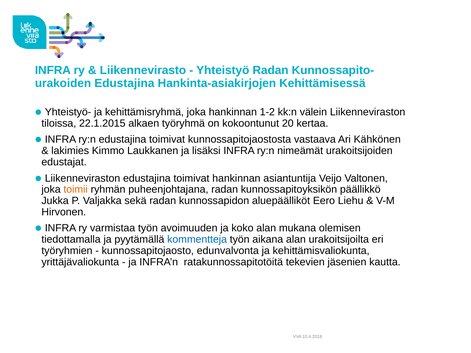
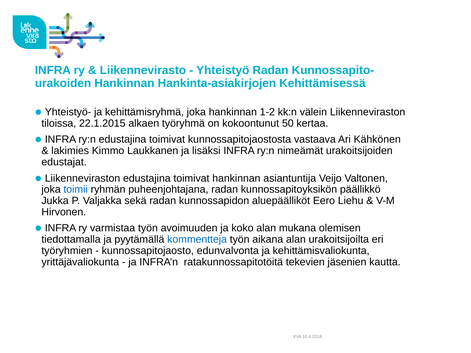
Edustajina: Edustajina -> Hankinnan (124, 83)
20: 20 -> 50 (288, 123)
toimii colour: orange -> blue (76, 190)
